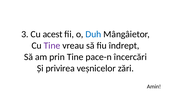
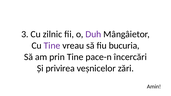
acest: acest -> zilnic (52, 34)
Duh colour: blue -> purple (93, 34)
îndrept: îndrept -> bucuria (124, 46)
